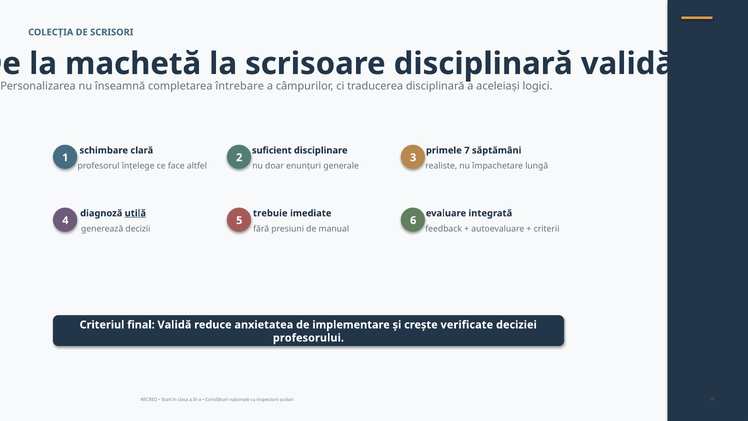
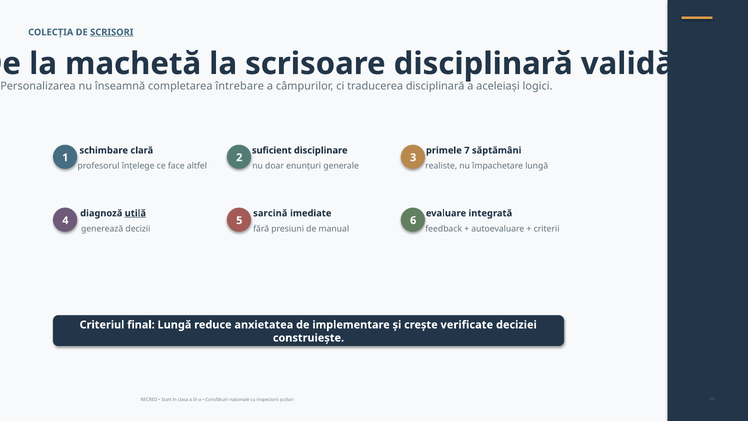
SCRISORI underline: none -> present (112, 32)
trebuie: trebuie -> sarcină (270, 213)
final Validă: Validă -> Lungă (174, 325)
profesorului: profesorului -> construiește (308, 338)
